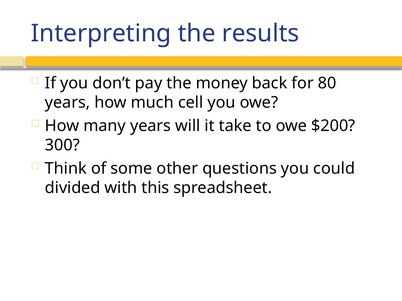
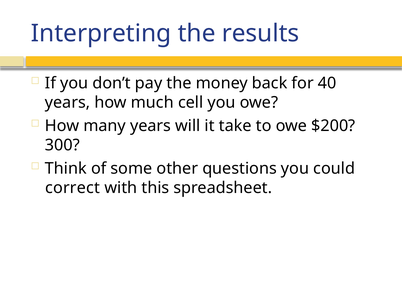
80: 80 -> 40 (327, 83)
divided: divided -> correct (73, 188)
